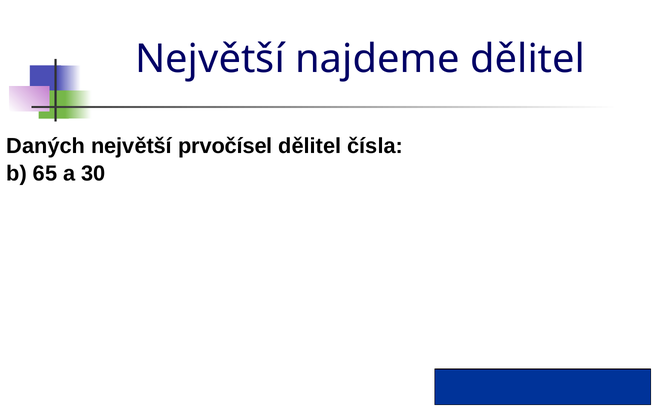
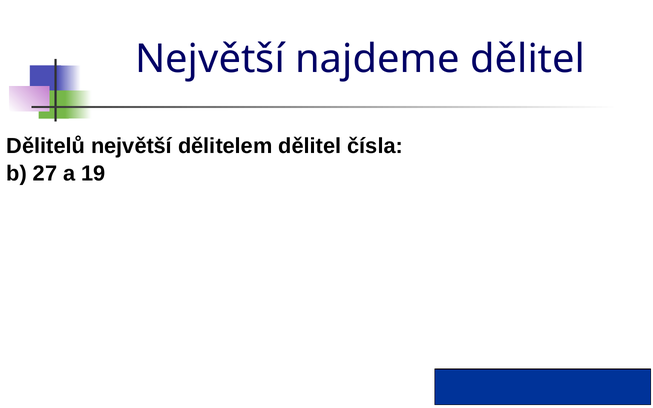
Daných: Daných -> Dělitelů (46, 146)
prvočísel: prvočísel -> dělitelem (225, 146)
65: 65 -> 27 (45, 174)
30: 30 -> 19 (93, 174)
